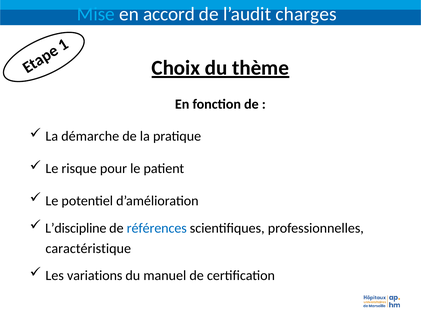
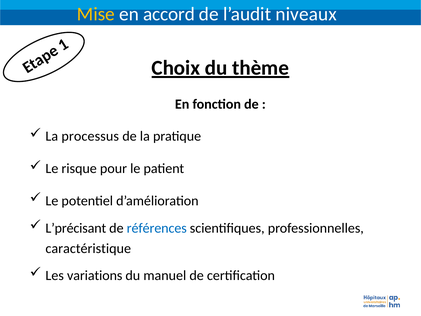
Mise colour: light blue -> yellow (96, 14)
charges: charges -> niveaux (306, 14)
démarche: démarche -> processus (90, 136)
L’discipline: L’discipline -> L’précisant (76, 228)
